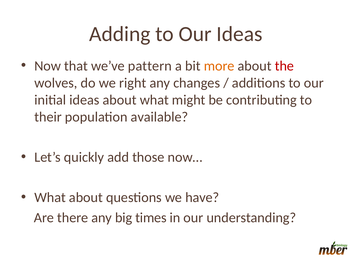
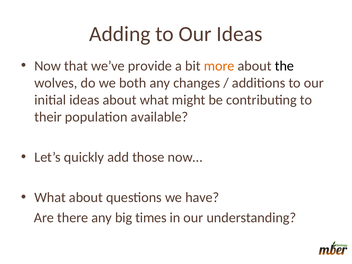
pattern: pattern -> provide (150, 66)
the colour: red -> black (284, 66)
right: right -> both (133, 83)
